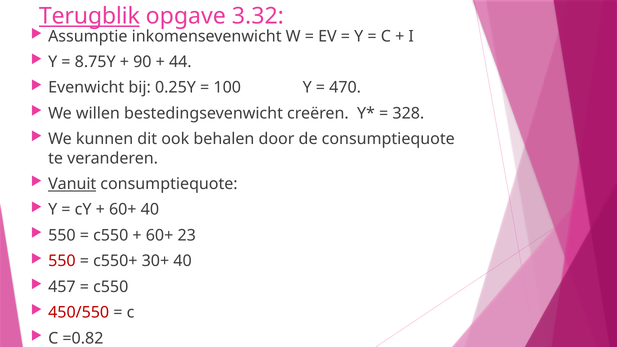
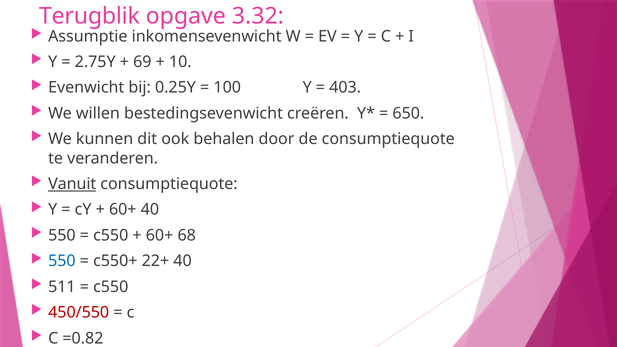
Terugblik underline: present -> none (89, 16)
8.75Y: 8.75Y -> 2.75Y (95, 62)
90: 90 -> 69 (142, 62)
44: 44 -> 10 (180, 62)
470: 470 -> 403 (345, 88)
328: 328 -> 650 (408, 113)
23: 23 -> 68 (187, 235)
550 colour: red -> blue (62, 261)
30+: 30+ -> 22+ (155, 261)
457: 457 -> 511 (62, 287)
